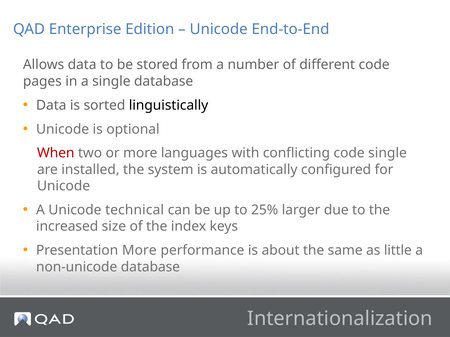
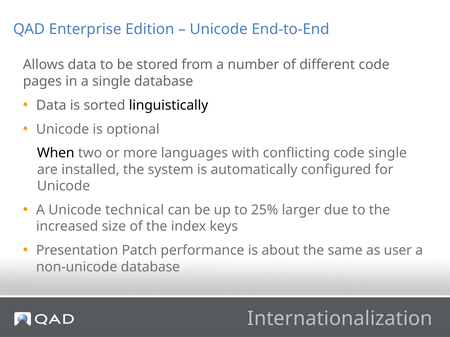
When colour: red -> black (56, 153)
Presentation More: More -> Patch (139, 251)
little: little -> user (398, 251)
